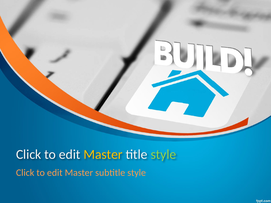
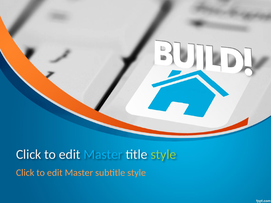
Master colour: yellow -> light blue (103, 155)
